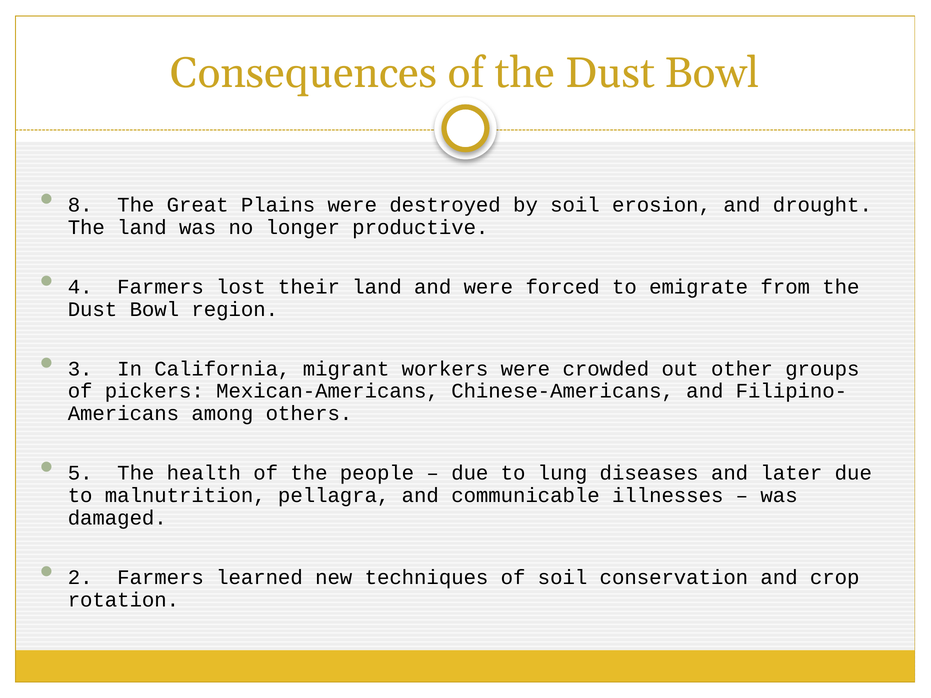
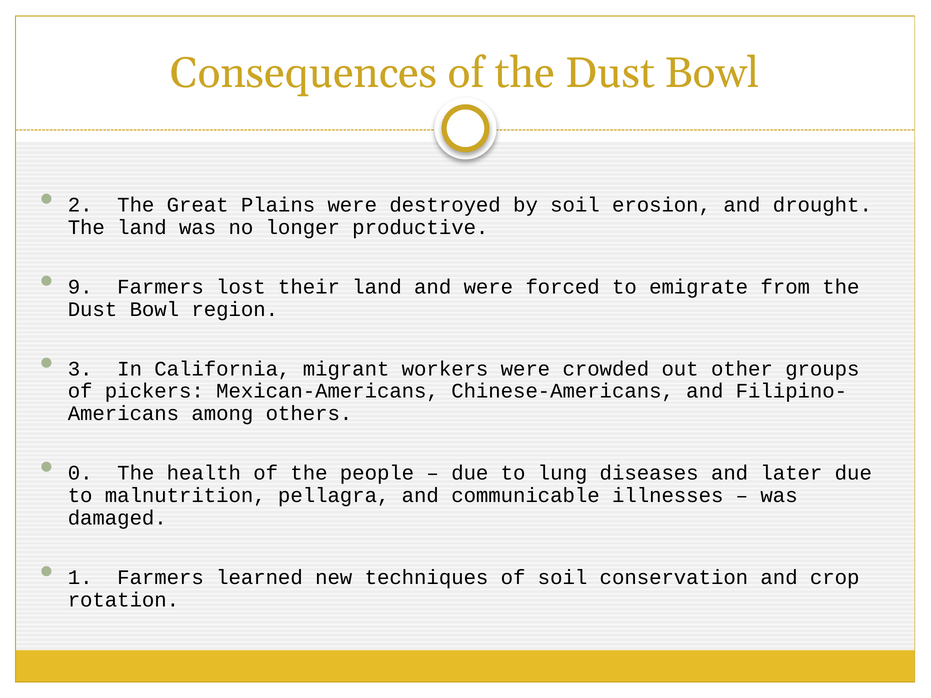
8: 8 -> 2 (80, 205)
4: 4 -> 9 (80, 287)
5: 5 -> 0 (80, 473)
2: 2 -> 1 (80, 578)
